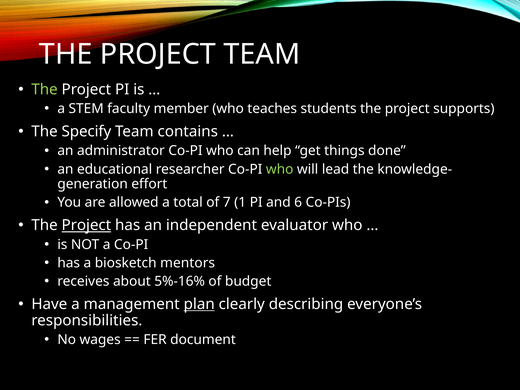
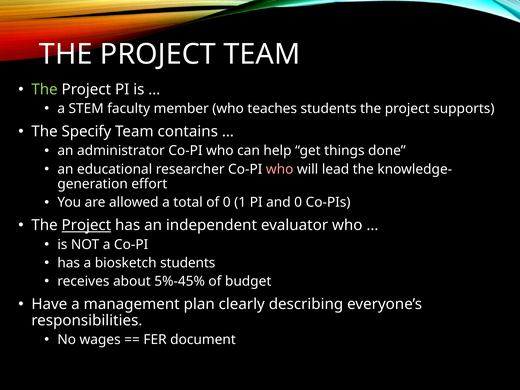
who colour: light green -> pink (280, 169)
of 7: 7 -> 0 (227, 202)
and 6: 6 -> 0 (298, 202)
biosketch mentors: mentors -> students (188, 263)
5%-16%: 5%-16% -> 5%-45% (180, 281)
plan underline: present -> none (199, 304)
